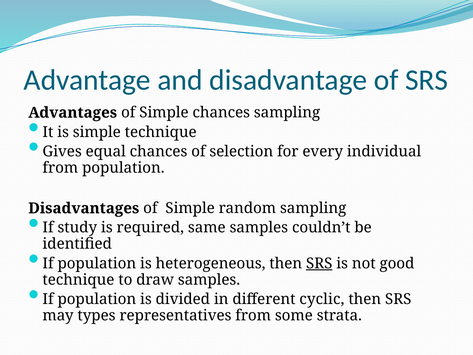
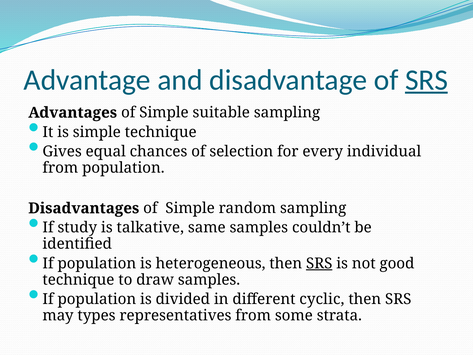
SRS underline: none -> present (426, 80)
Simple chances: chances -> suitable (221, 113)
required: required -> talkative (150, 228)
